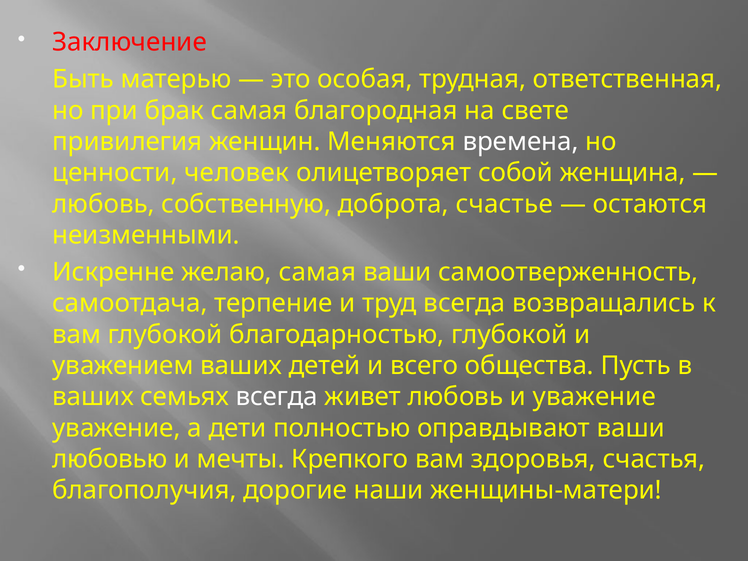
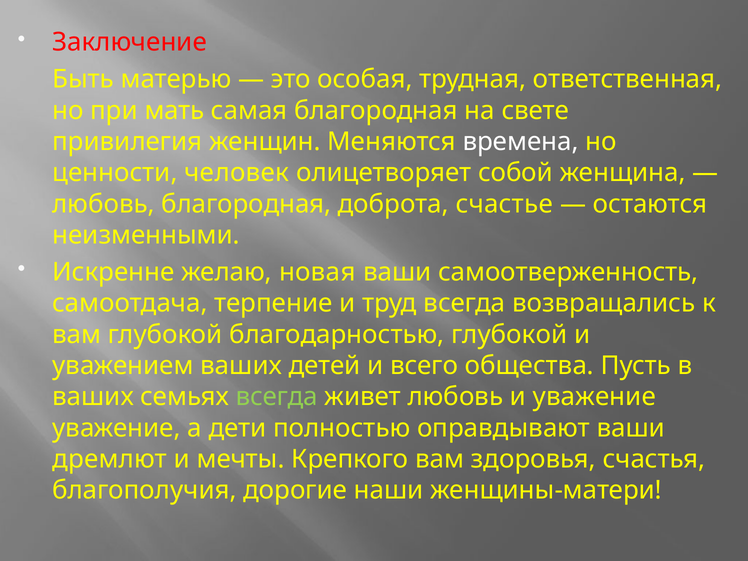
брак: брак -> мать (175, 111)
любовь собственную: собственную -> благородная (246, 204)
желаю самая: самая -> новая (317, 272)
всегда colour: white -> light green (277, 397)
любовью: любовью -> дремлют (110, 459)
